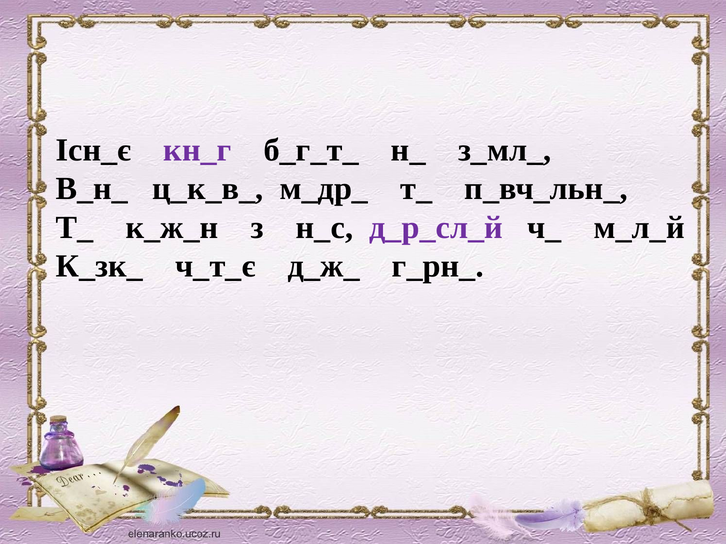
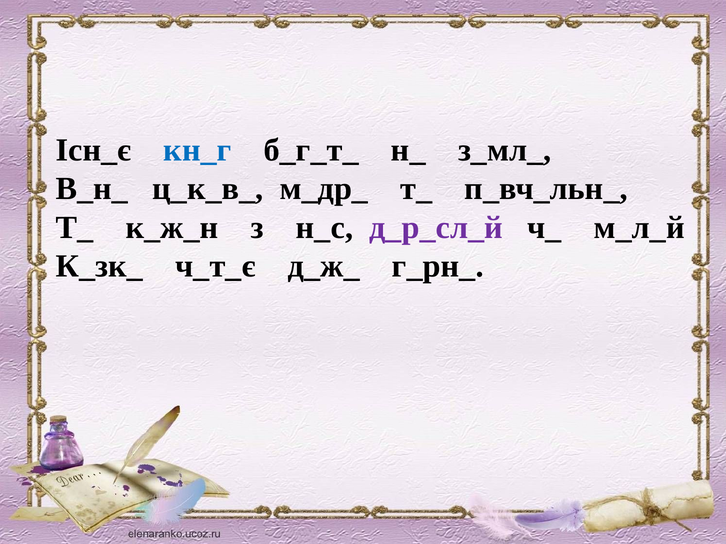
кн_г colour: purple -> blue (197, 150)
